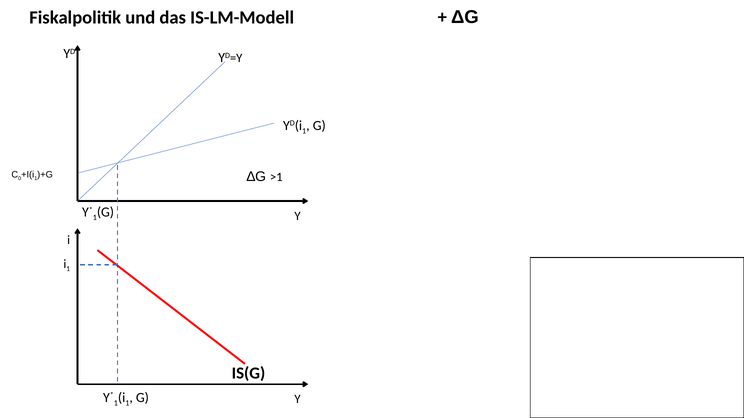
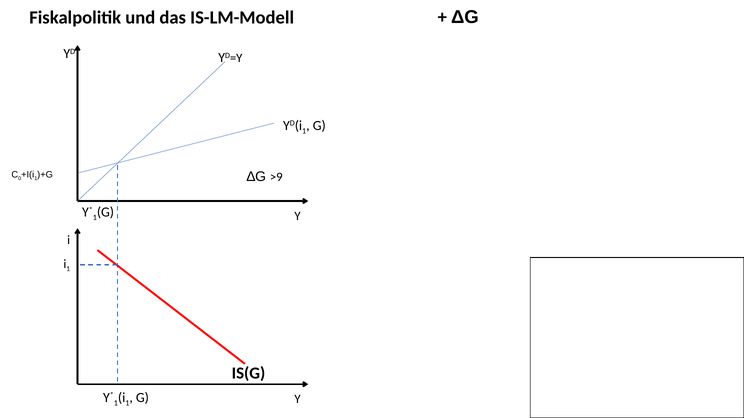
>1: >1 -> >9 (276, 177)
